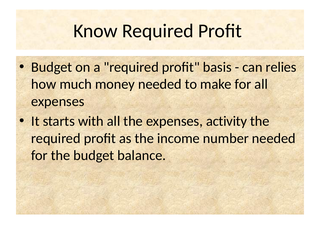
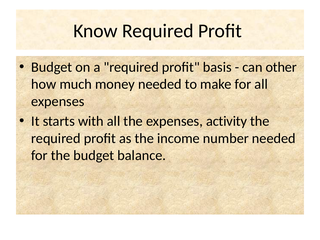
relies: relies -> other (281, 67)
